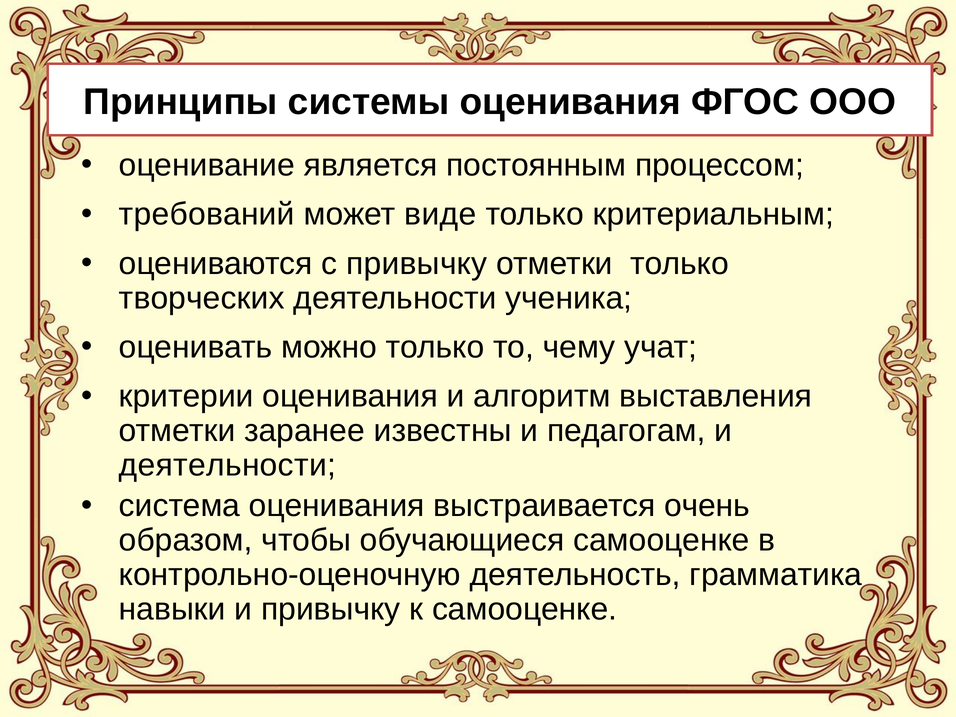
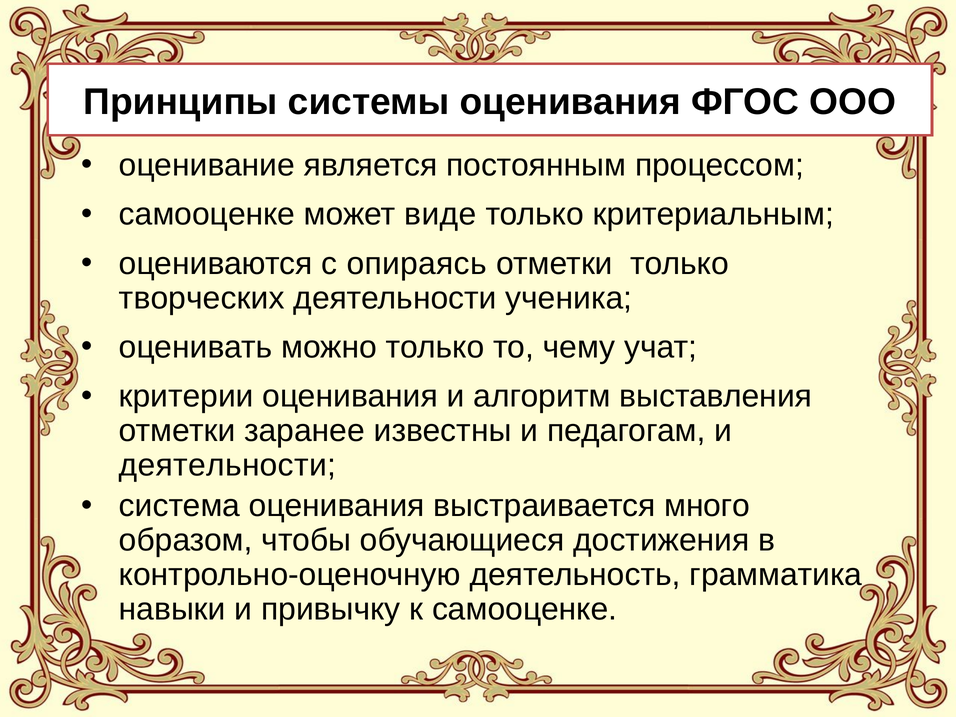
требований: требований -> самооценке (207, 214)
с привычку: привычку -> опираясь (417, 264)
очень: очень -> много (707, 506)
обучающиеся самооценке: самооценке -> достижения (661, 540)
